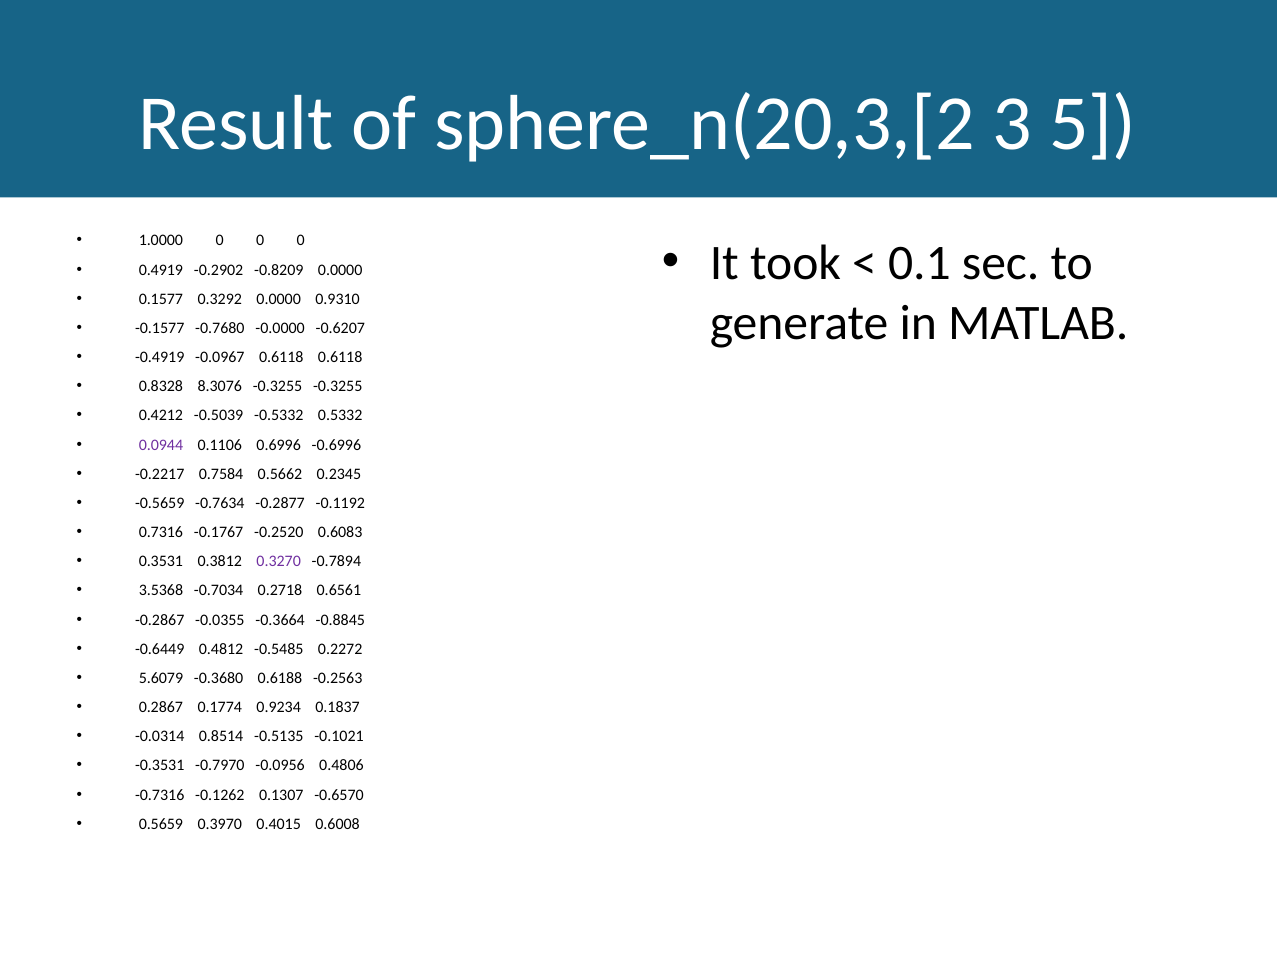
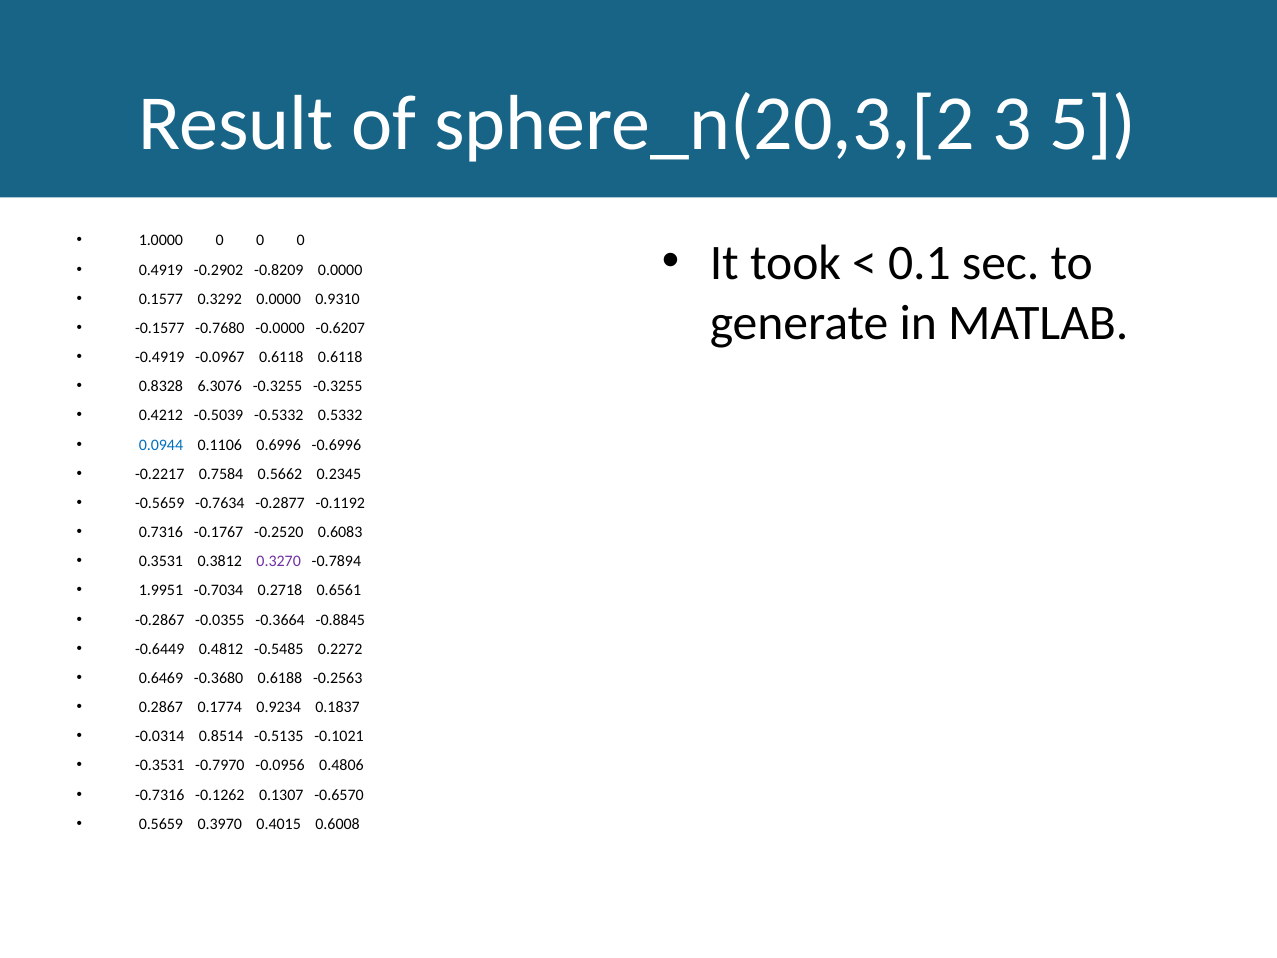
8.3076: 8.3076 -> 6.3076 (220, 386)
0.0944 colour: purple -> blue (161, 445)
3.5368: 3.5368 -> 1.9951 (161, 590)
5.6079: 5.6079 -> 0.6469 (161, 678)
